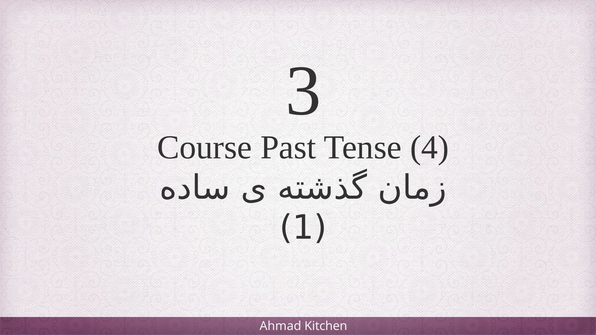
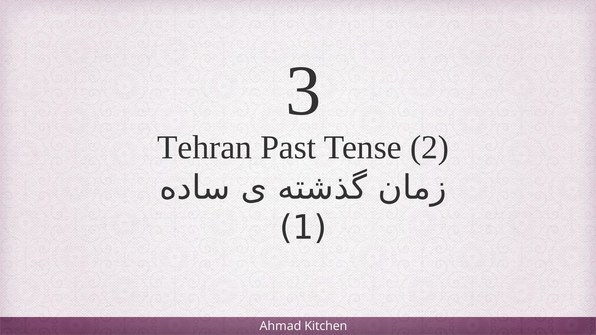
Course: Course -> Tehran (205, 148)
4: 4 -> 2 (430, 148)
